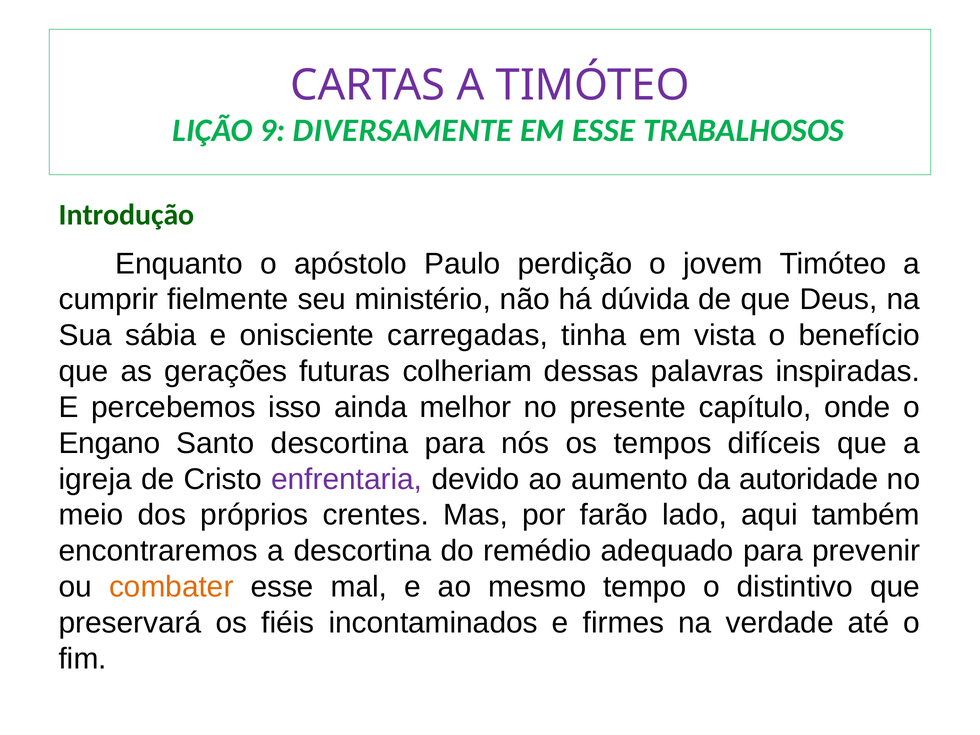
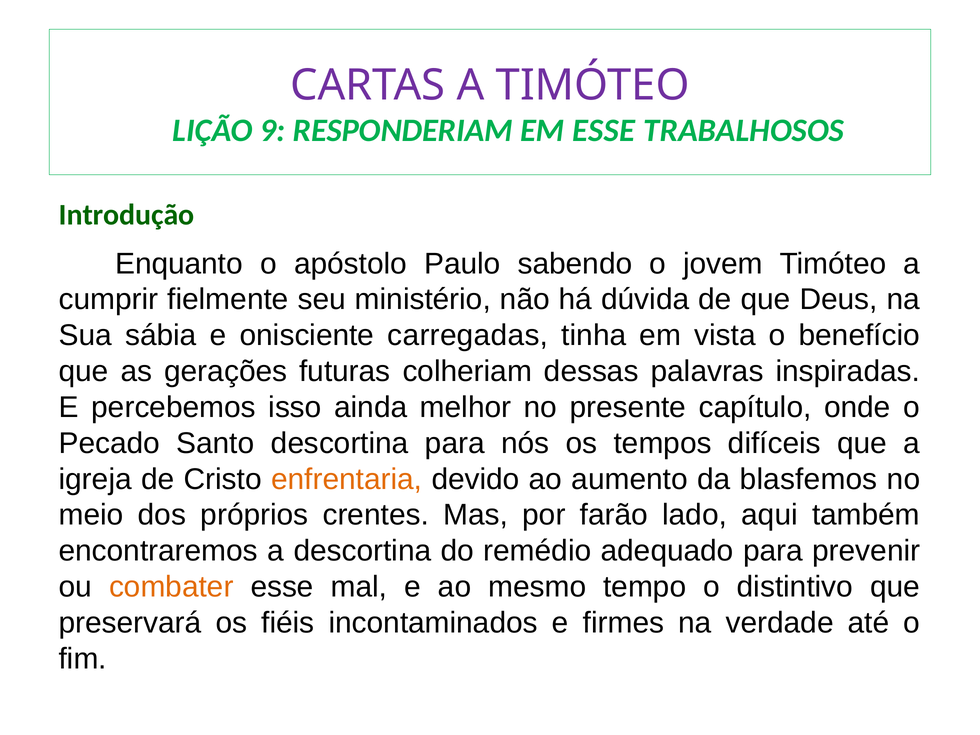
DIVERSAMENTE: DIVERSAMENTE -> RESPONDERIAM (403, 130)
perdição: perdição -> sabendo (575, 264)
Engano: Engano -> Pecado (109, 443)
enfrentaria colour: purple -> orange (347, 479)
autoridade: autoridade -> blasfemos (809, 479)
